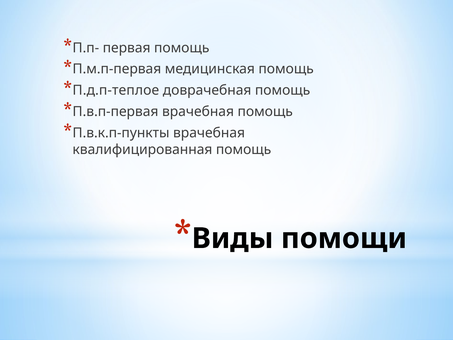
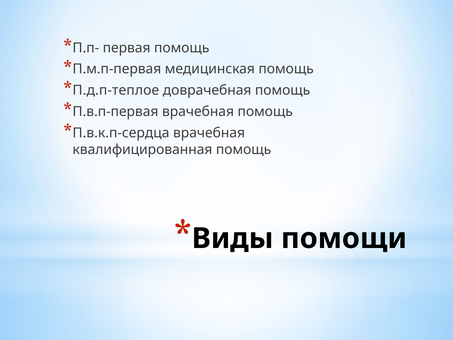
П.в.к.п-пункты: П.в.к.п-пункты -> П.в.к.п-сердца (121, 133)
